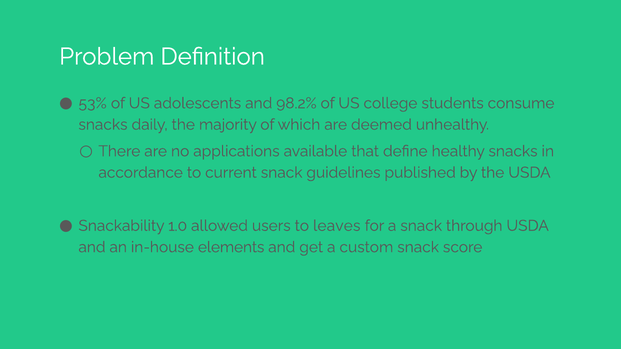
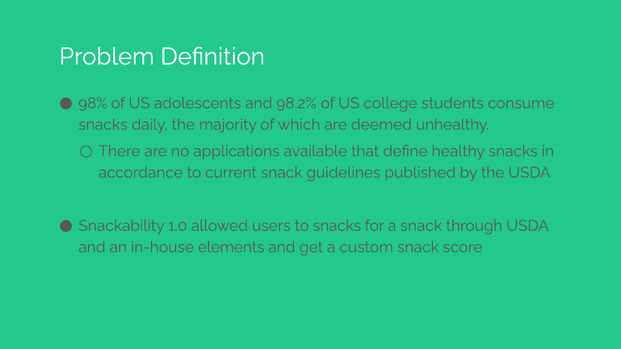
53%: 53% -> 98% (93, 103)
to leaves: leaves -> snacks (337, 226)
